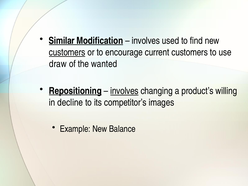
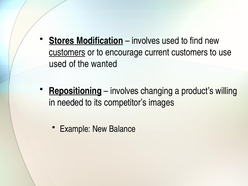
Similar: Similar -> Stores (62, 41)
draw: draw -> used (58, 64)
involves underline: present -> none (124, 91)
decline: decline -> needed (70, 103)
